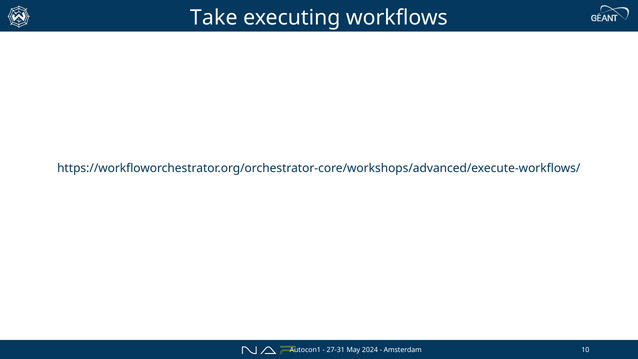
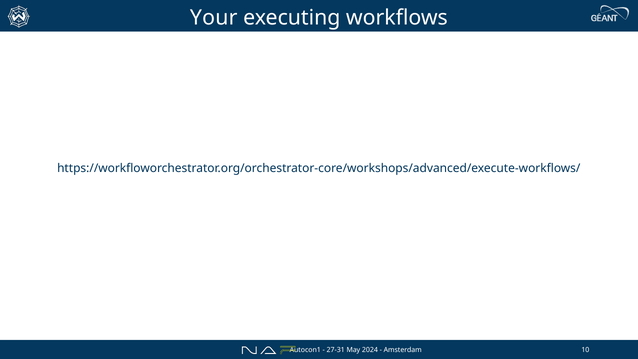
Take: Take -> Your (214, 18)
